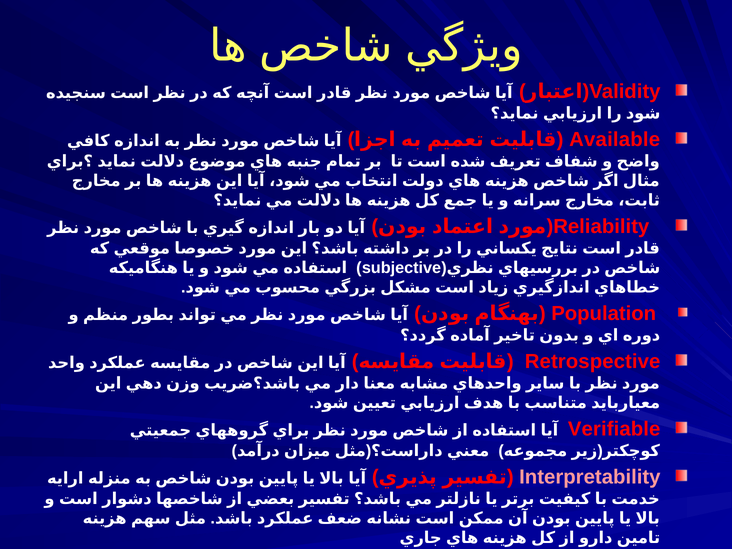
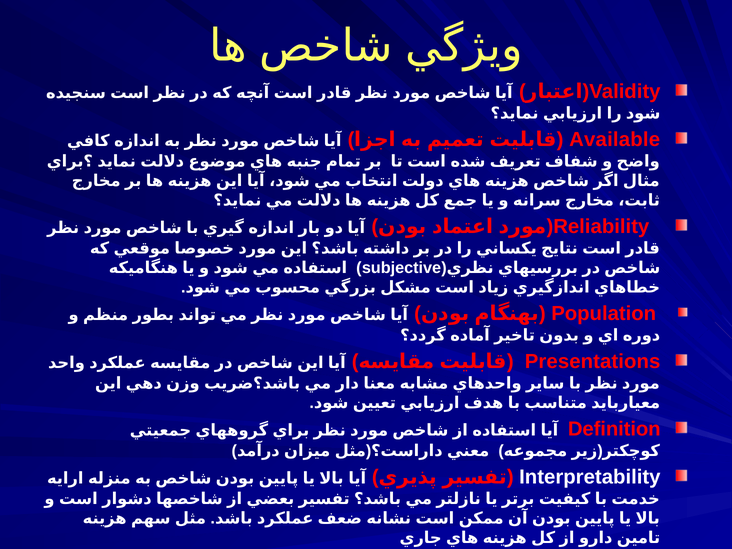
Retrospective: Retrospective -> Presentations (593, 362)
Verifiable: Verifiable -> Definition (614, 429)
Interpretability colour: pink -> white (590, 477)
